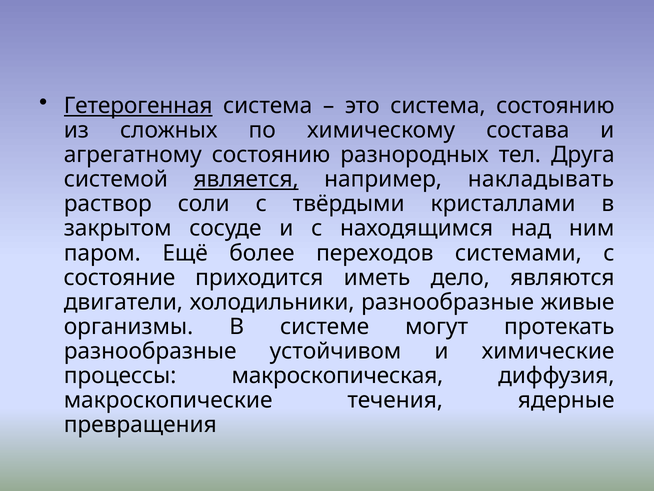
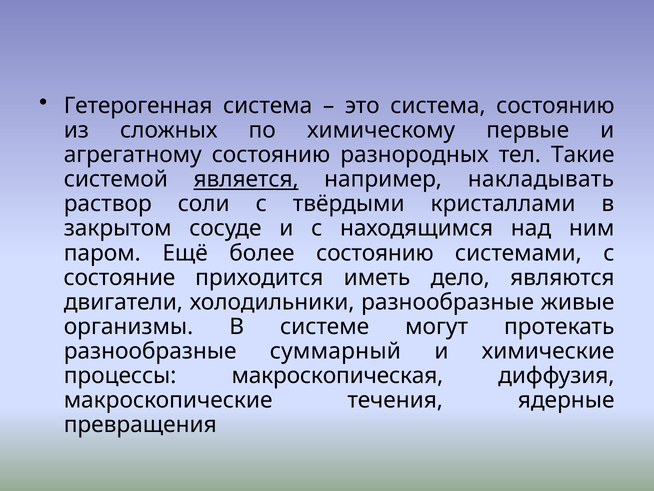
Гетерогенная underline: present -> none (138, 106)
состава: состава -> первые (528, 130)
Друга: Друга -> Такие (583, 155)
более переходов: переходов -> состоянию (375, 253)
устойчивом: устойчивом -> суммарный (335, 351)
